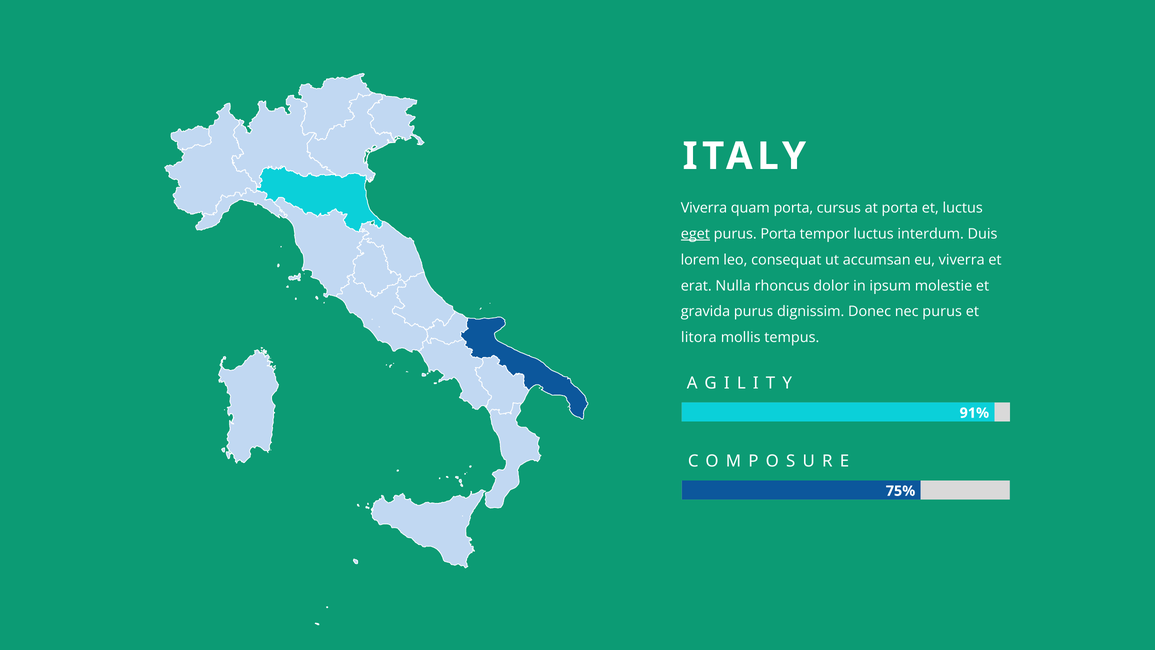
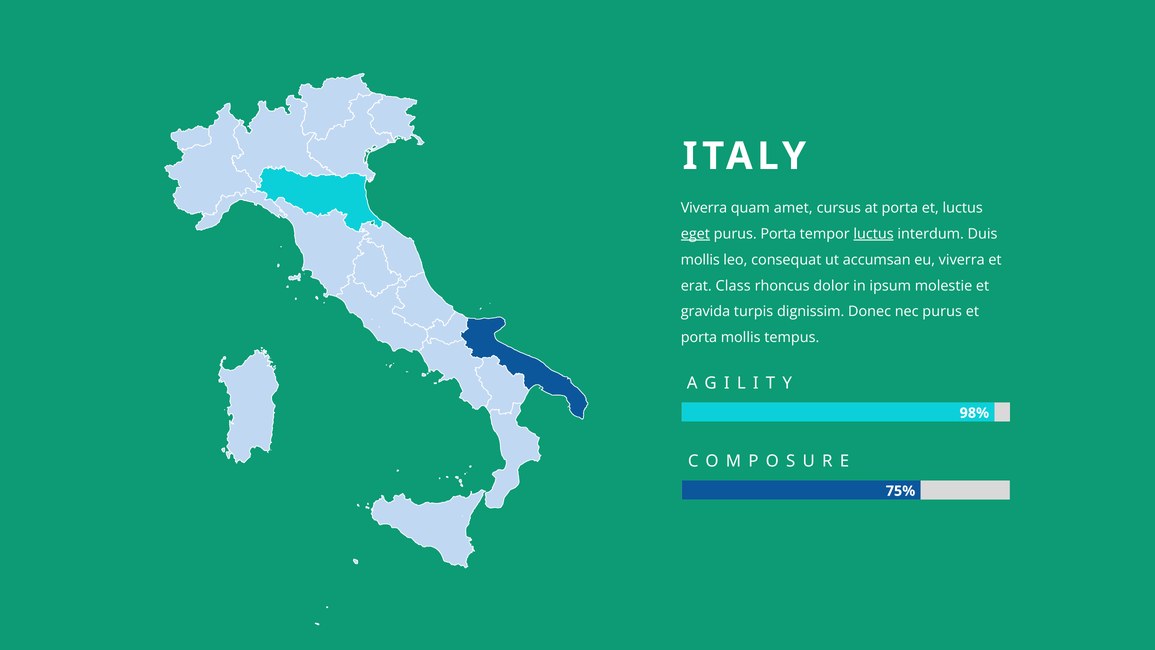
quam porta: porta -> amet (793, 208)
luctus underline: none -> present (874, 234)
lorem: lorem -> mollis (700, 260)
Nulla: Nulla -> Class (733, 286)
gravida purus: purus -> turpis (754, 312)
litora: litora -> porta (699, 338)
91%: 91% -> 98% (974, 413)
